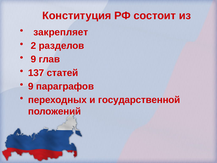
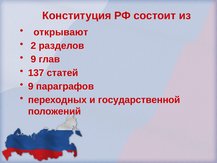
закрепляет: закрепляет -> открывают (61, 32)
